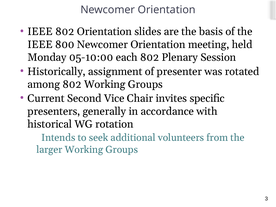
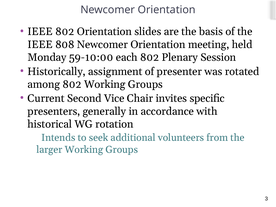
800: 800 -> 808 (65, 45)
05-10:00: 05-10:00 -> 59-10:00 (91, 57)
